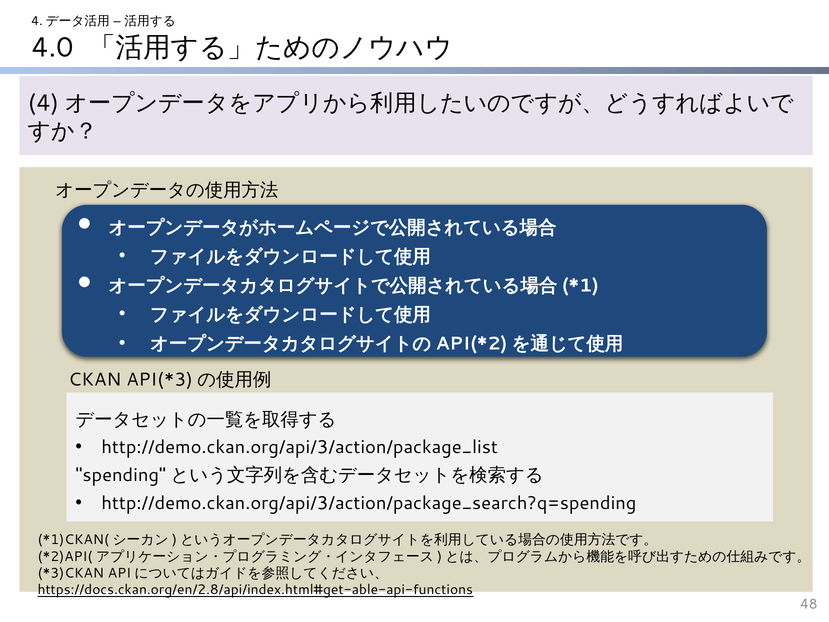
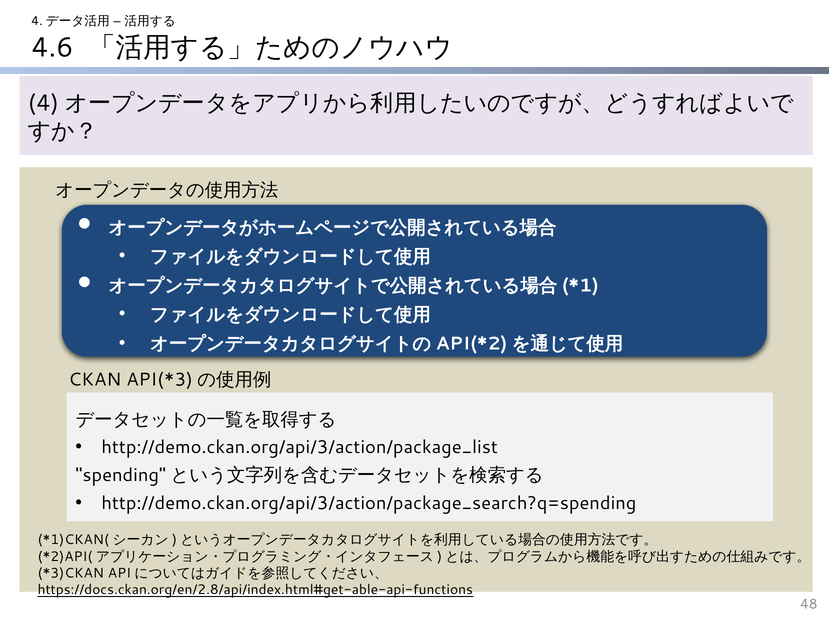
4.0: 4.0 -> 4.6 (52, 48)
